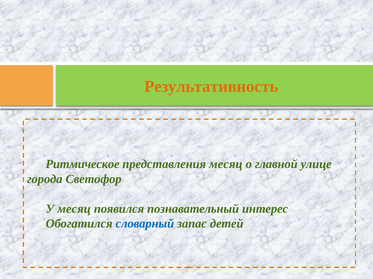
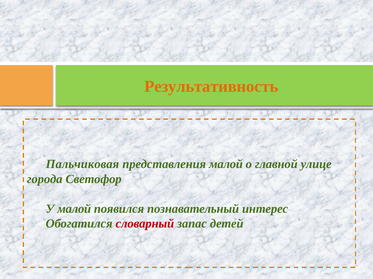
Ритмическое: Ритмическое -> Пальчиковая (82, 165)
представления месяц: месяц -> малой (226, 165)
У месяц: месяц -> малой (74, 209)
словарный colour: blue -> red (145, 224)
